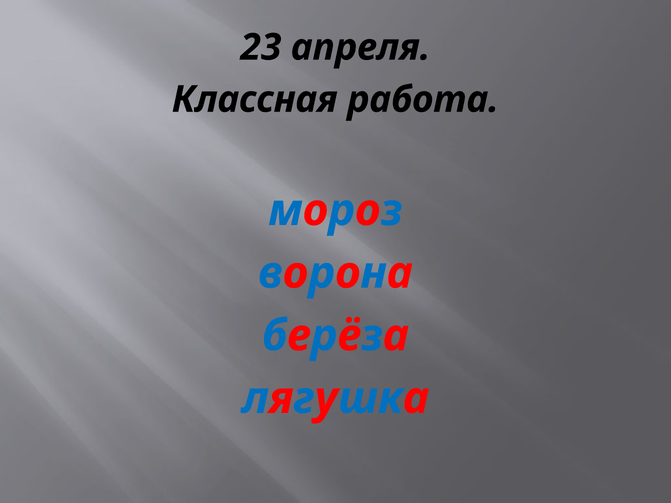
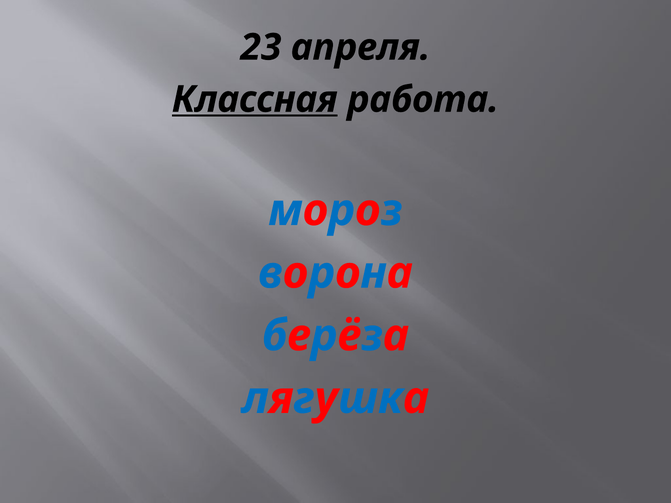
Классная underline: none -> present (255, 100)
